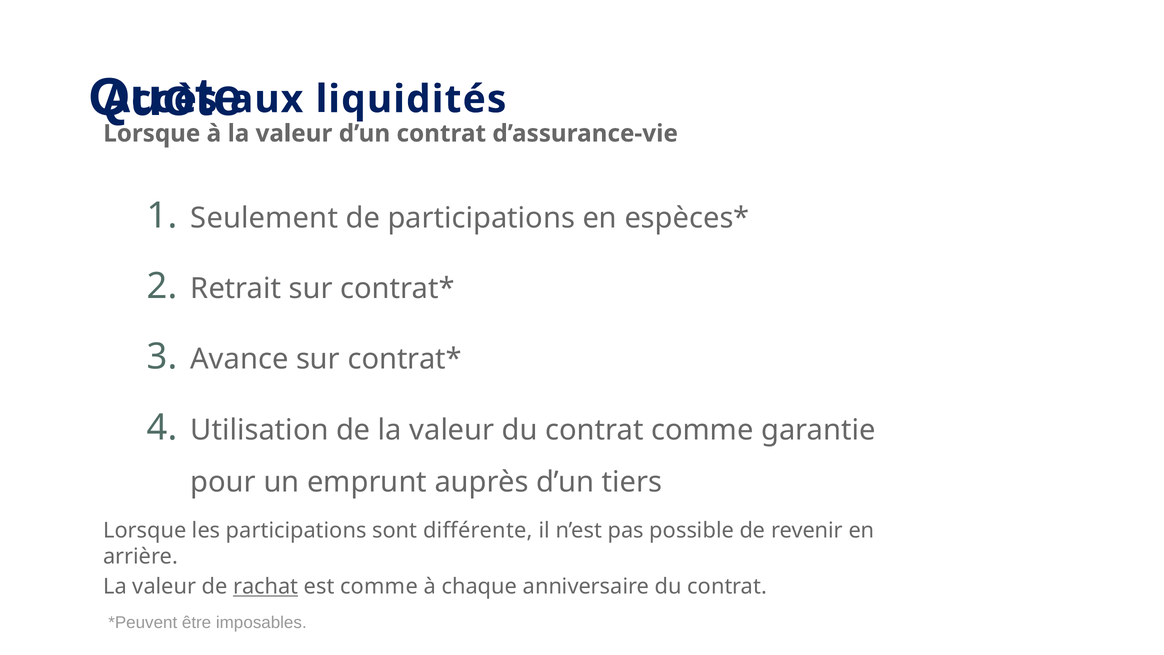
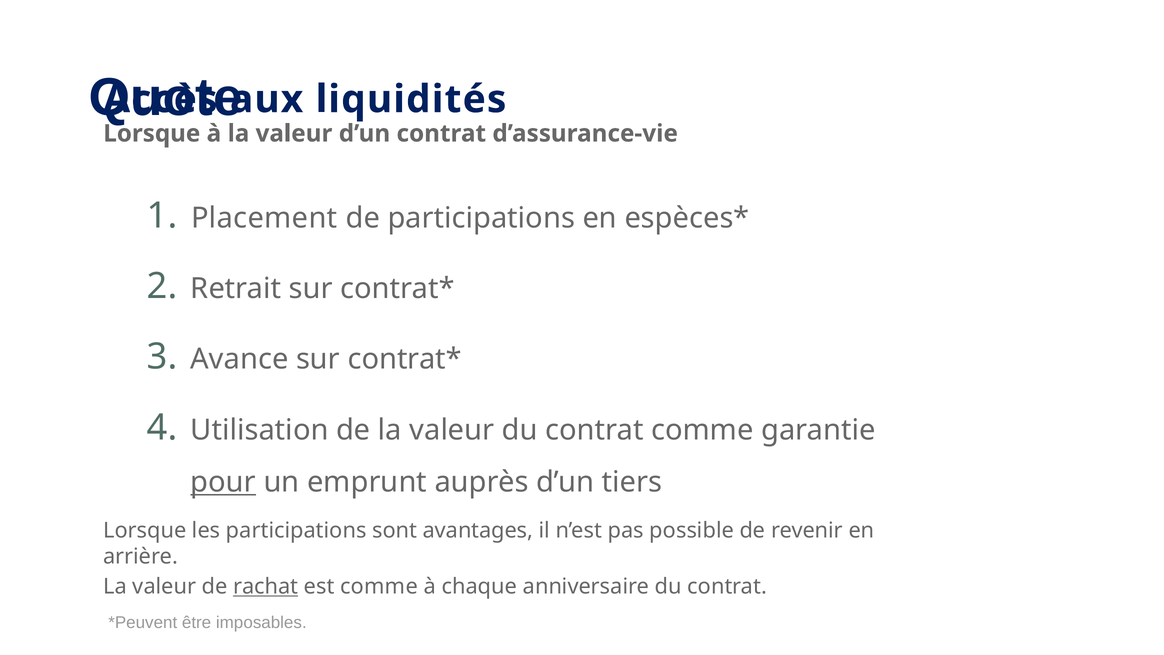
Seulement: Seulement -> Placement (264, 218)
pour underline: none -> present (223, 482)
différente: différente -> avantages (478, 530)
